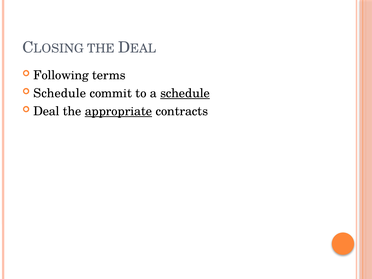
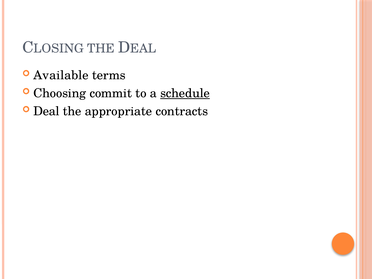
Following: Following -> Available (61, 75)
Schedule: Schedule -> Choosing (60, 93)
appropriate underline: present -> none (118, 111)
